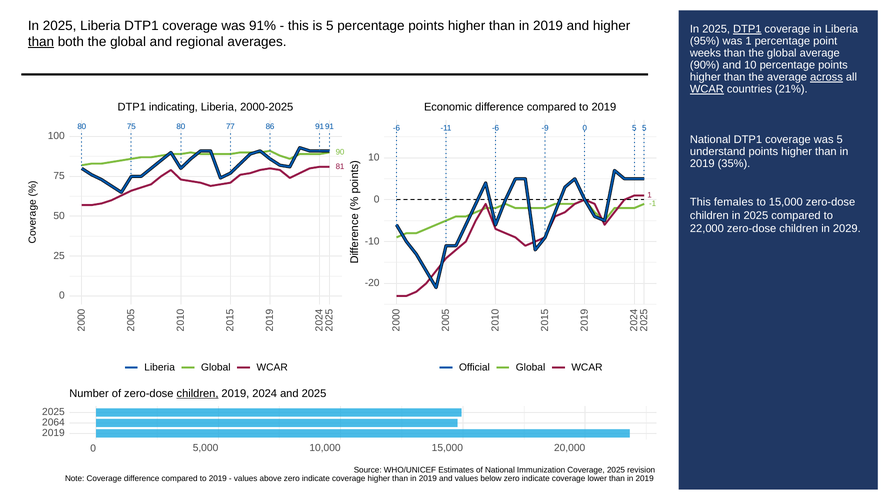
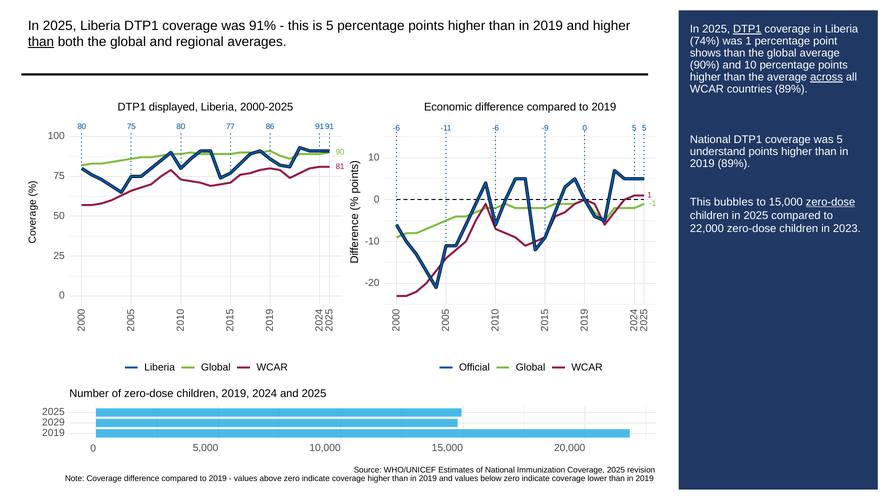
95%: 95% -> 74% (705, 41)
weeks: weeks -> shows (705, 53)
WCAR underline: present -> none (707, 89)
countries 21%: 21% -> 89% (791, 89)
indicating: indicating -> displayed (173, 107)
2019 35%: 35% -> 89% (734, 163)
females: females -> bubbles (734, 202)
zero-dose underline: none -> present (831, 202)
2029: 2029 -> 2023 (847, 229)
children underline: present -> none (198, 394)
2064: 2064 -> 2029 (53, 423)
